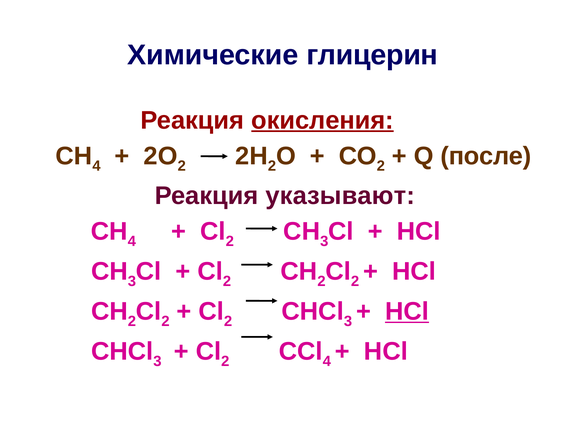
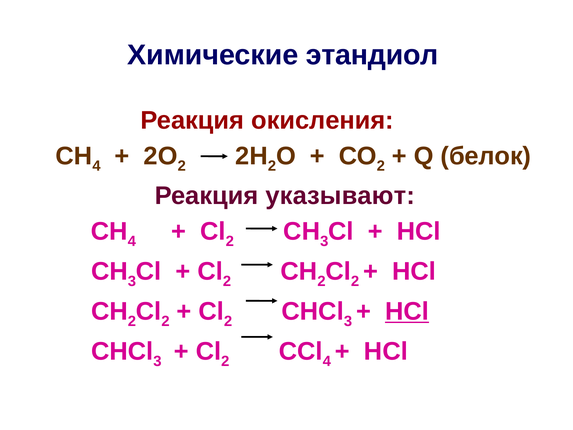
глицерин: глицерин -> этандиол (372, 55)
окисления underline: present -> none (323, 120)
после: после -> белок (486, 156)
